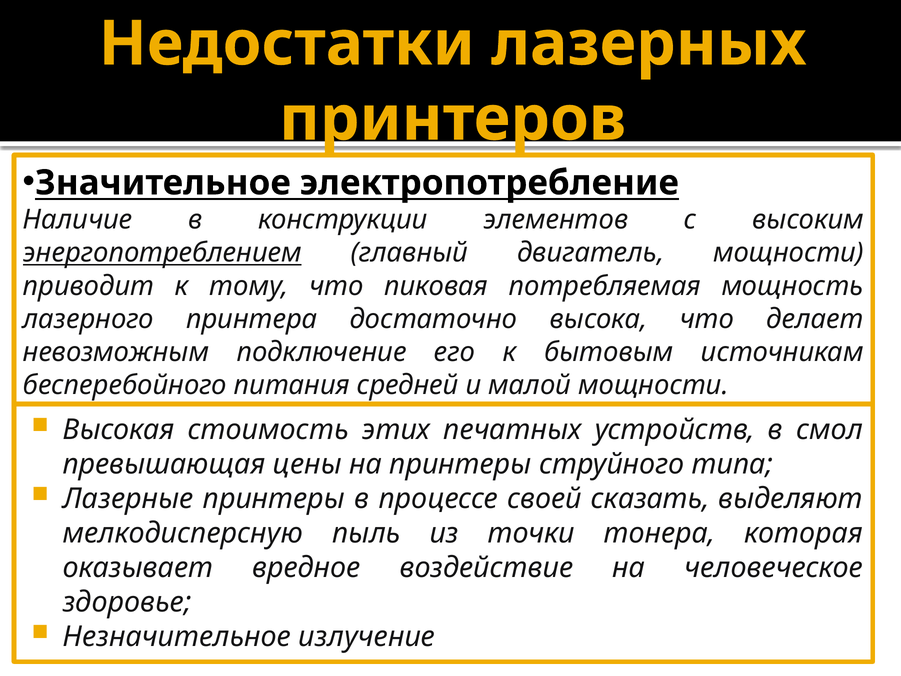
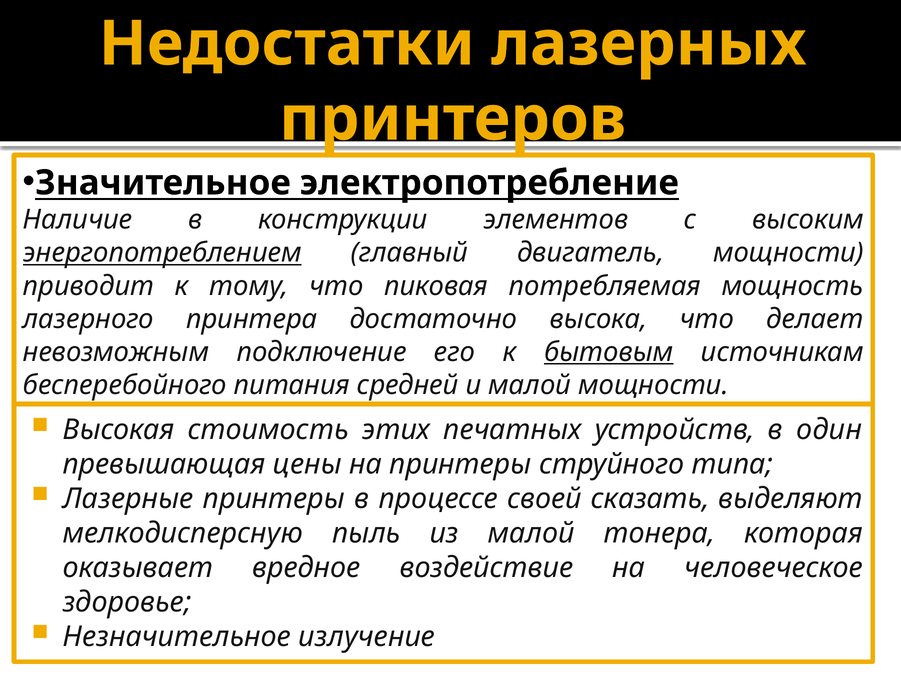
бытовым underline: none -> present (609, 352)
смол: смол -> один (829, 430)
из точки: точки -> малой (531, 533)
